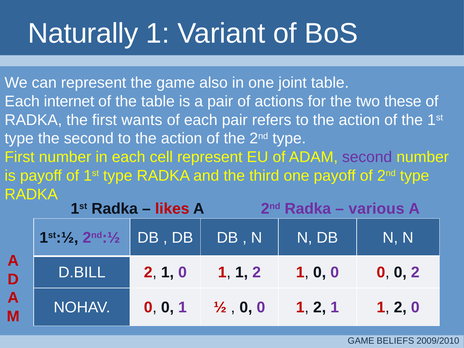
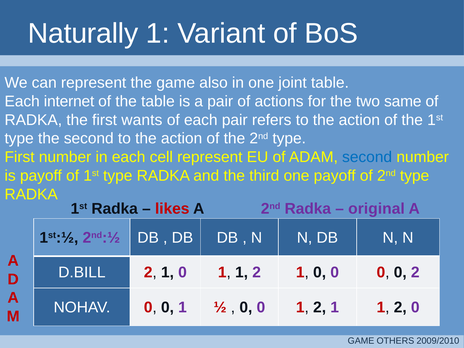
these: these -> same (403, 101)
second colour: purple -> blue (367, 157)
various: various -> original (376, 209)
BELIEFS: BELIEFS -> OTHERS (395, 341)
